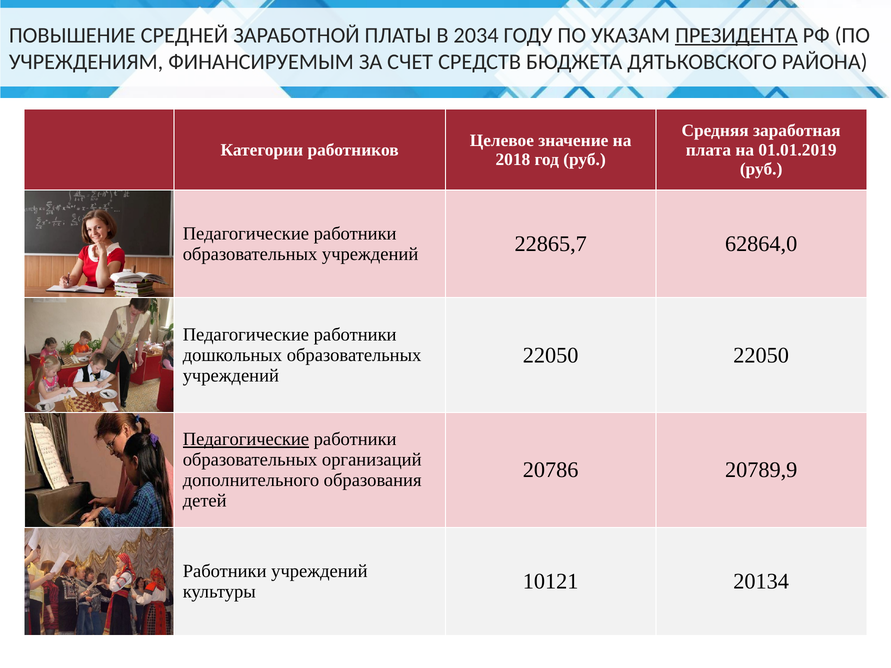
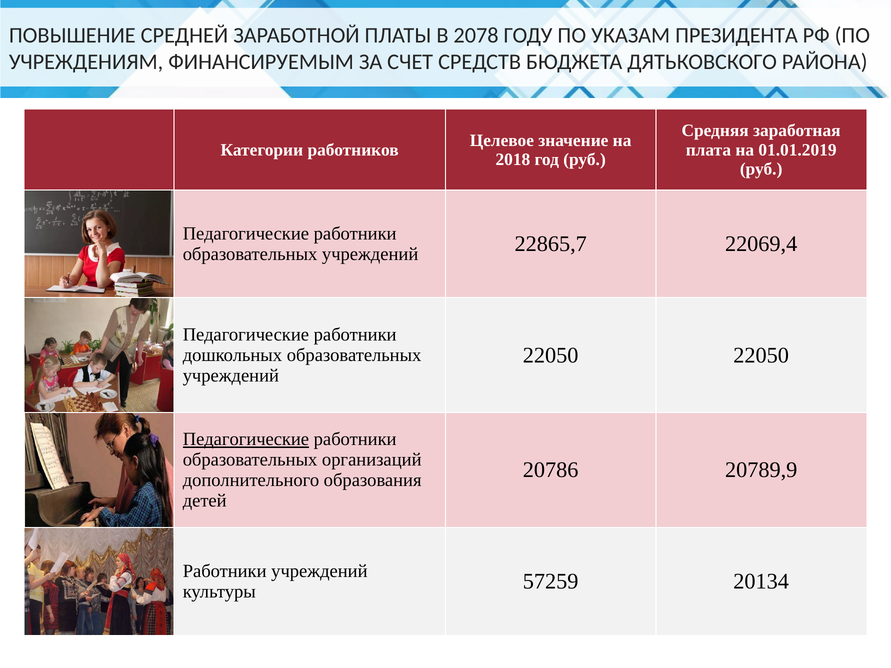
2034: 2034 -> 2078 (476, 35)
ПРЕЗИДЕНТА underline: present -> none (737, 35)
62864,0: 62864,0 -> 22069,4 (761, 244)
10121: 10121 -> 57259 (551, 582)
